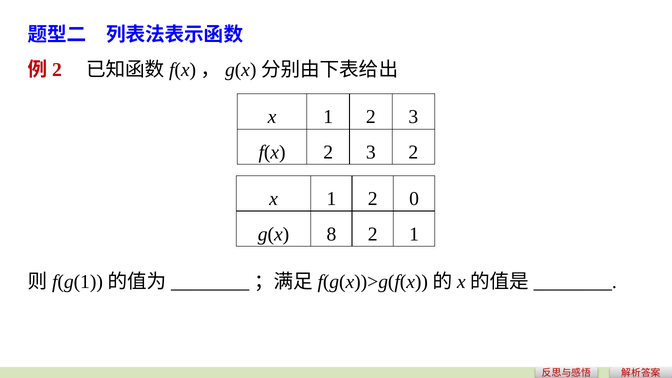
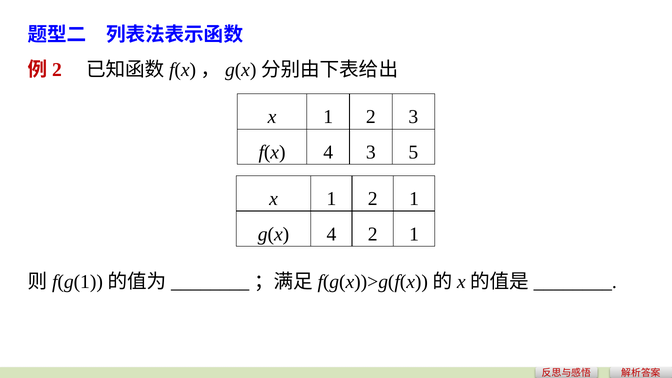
f(x 2: 2 -> 4 (328, 152)
3 2: 2 -> 5 (413, 152)
1 2 0: 0 -> 1 (414, 199)
g(x 8: 8 -> 4 (331, 234)
